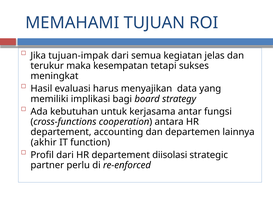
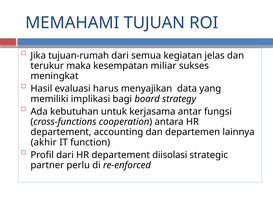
tujuan-impak: tujuan-impak -> tujuan-rumah (79, 55)
tetapi: tetapi -> miliar (164, 66)
